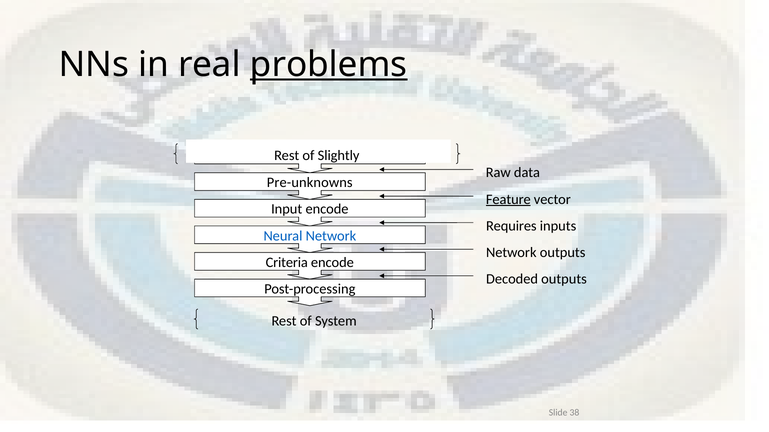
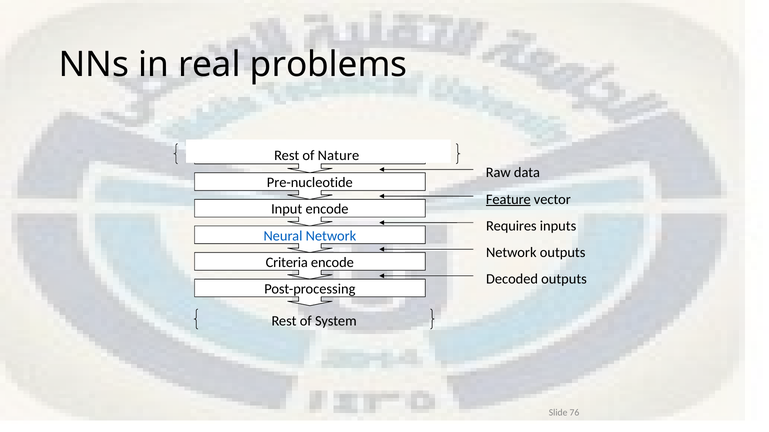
problems underline: present -> none (329, 65)
Slightly: Slightly -> Nature (338, 156)
Pre-unknowns: Pre-unknowns -> Pre-nucleotide (310, 183)
38: 38 -> 76 (574, 413)
